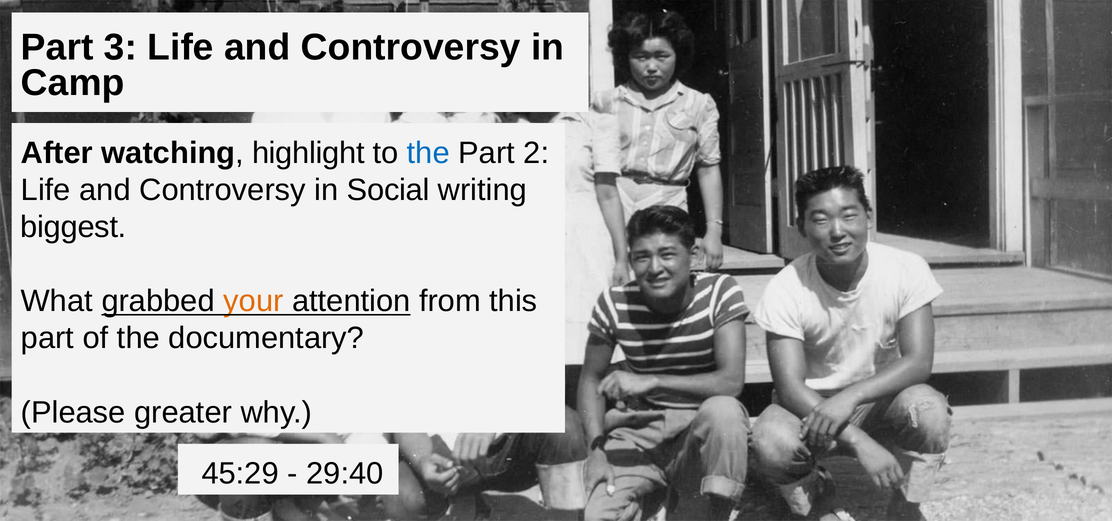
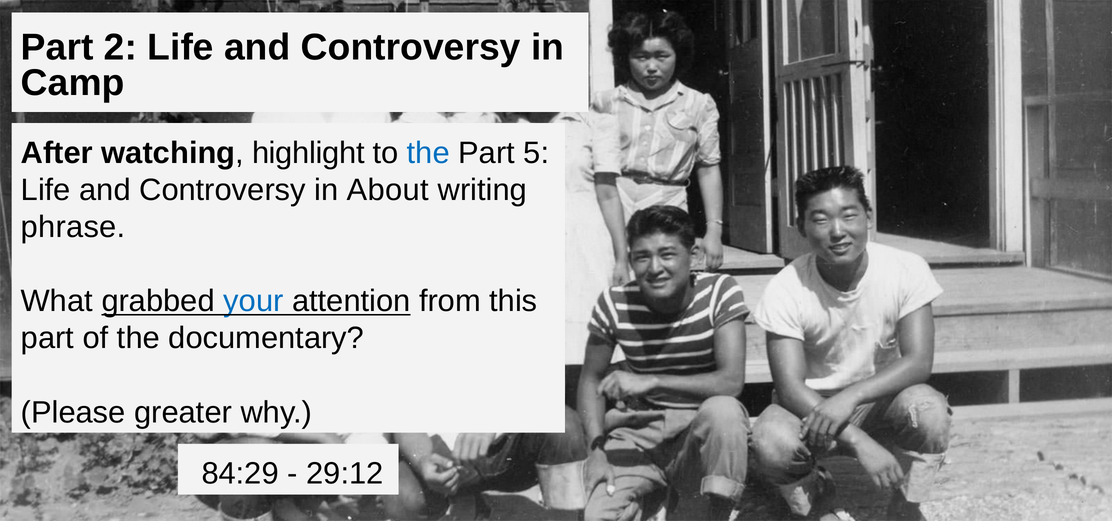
3: 3 -> 2 (120, 47)
2: 2 -> 5 (536, 153)
Social: Social -> About (388, 190)
biggest: biggest -> phrase (73, 227)
your colour: orange -> blue (253, 301)
45:29: 45:29 -> 84:29 (240, 474)
29:40: 29:40 -> 29:12 (345, 474)
